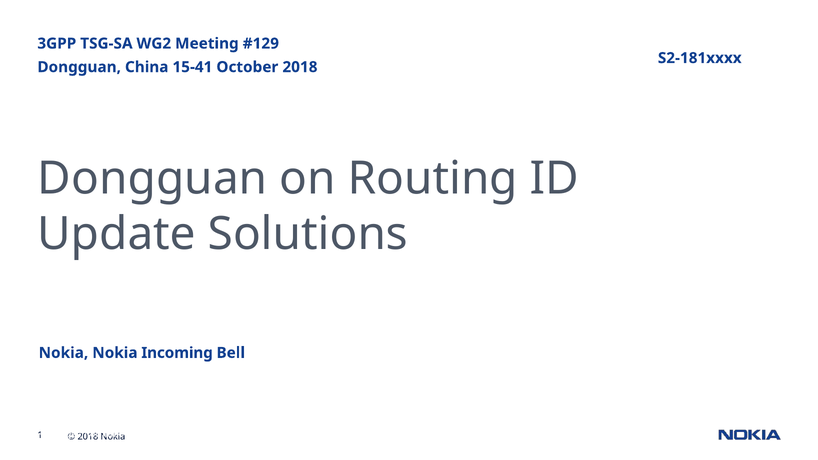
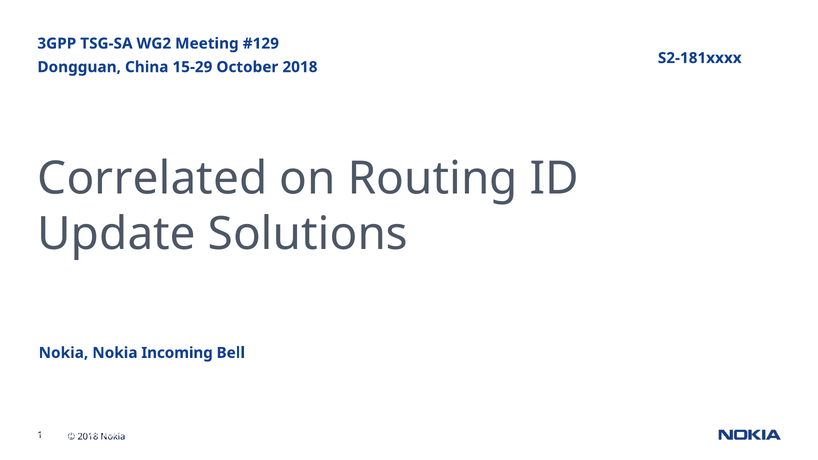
15-41: 15-41 -> 15-29 (192, 67)
Dongguan: Dongguan -> Correlated (152, 179)
